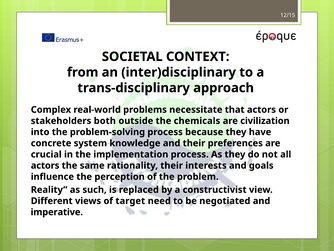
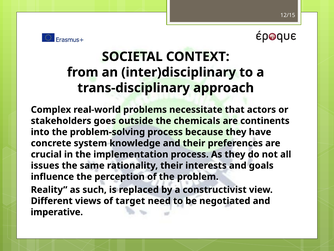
both: both -> goes (105, 121)
civilization: civilization -> continents (265, 121)
actors: actors -> issues (45, 165)
